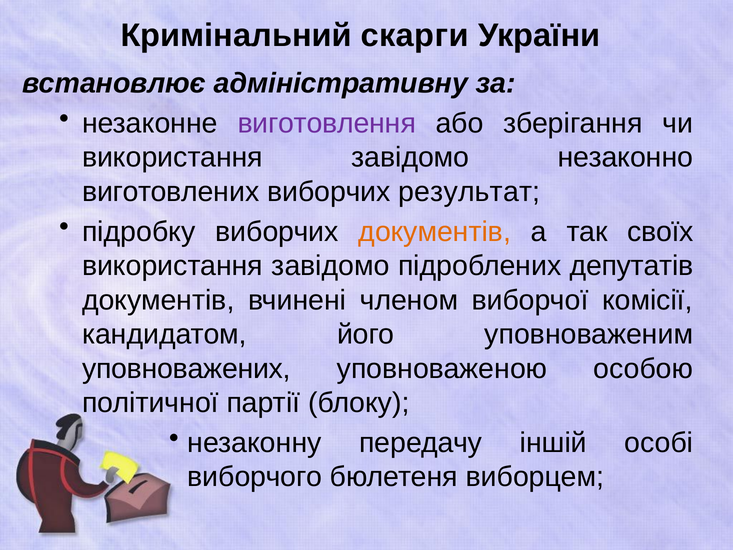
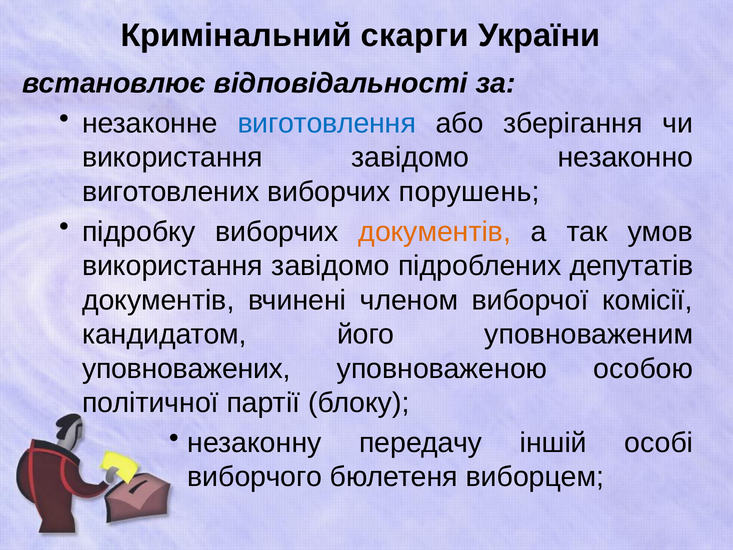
адміністративну: адміністративну -> відповідальності (341, 83)
виготовлення colour: purple -> blue (327, 123)
результат: результат -> порушень (469, 192)
своїх: своїх -> умов (660, 232)
